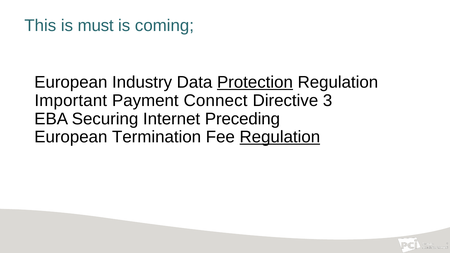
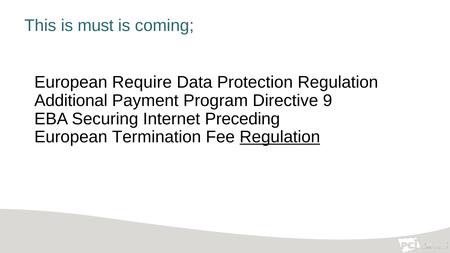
Industry: Industry -> Require (142, 82)
Protection underline: present -> none (255, 82)
Important: Important -> Additional (71, 101)
Connect: Connect -> Program (216, 101)
3: 3 -> 9 (328, 101)
